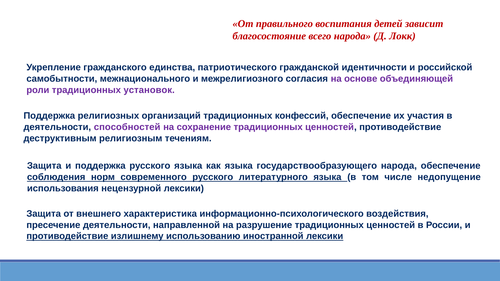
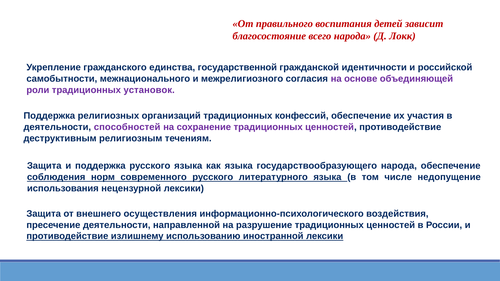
патриотического: патриотического -> государственной (237, 68)
характеристика: характеристика -> осуществления (160, 214)
